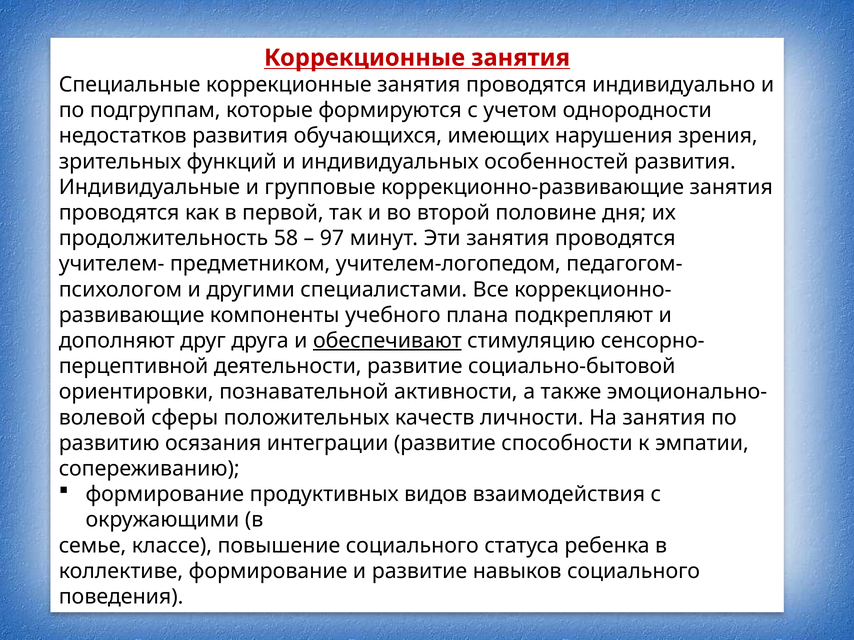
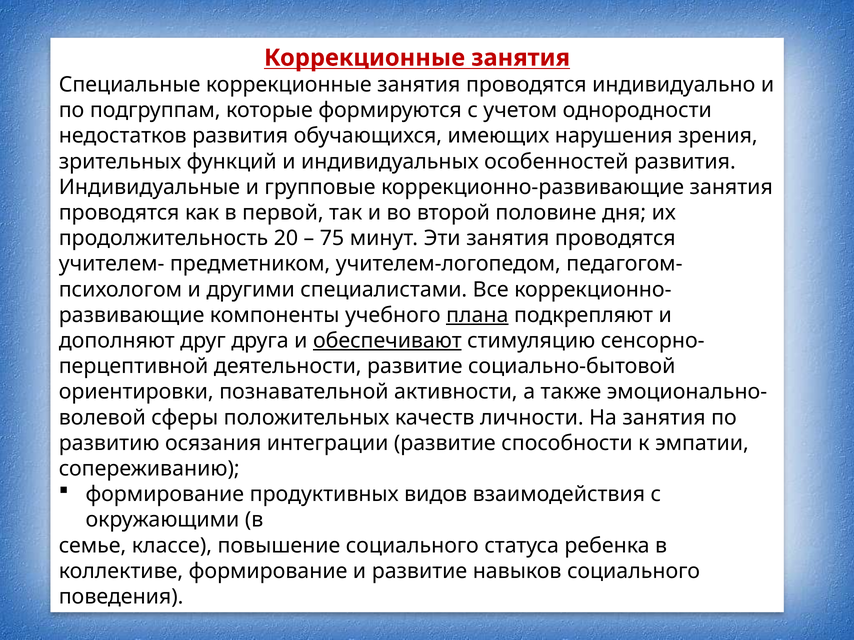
58: 58 -> 20 (286, 238)
97: 97 -> 75 (332, 238)
плана underline: none -> present (477, 315)
